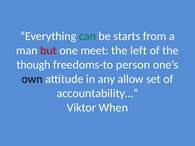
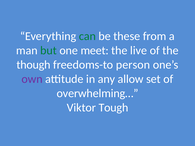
starts: starts -> these (127, 36)
but colour: red -> green (48, 51)
left: left -> live (139, 51)
own colour: black -> purple (32, 79)
accountability…: accountability… -> overwhelming… (97, 93)
When: When -> Tough (113, 108)
